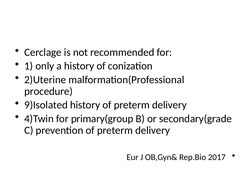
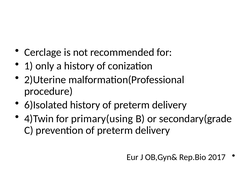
9)Isolated: 9)Isolated -> 6)Isolated (46, 105)
primary(group: primary(group -> primary(using (102, 118)
